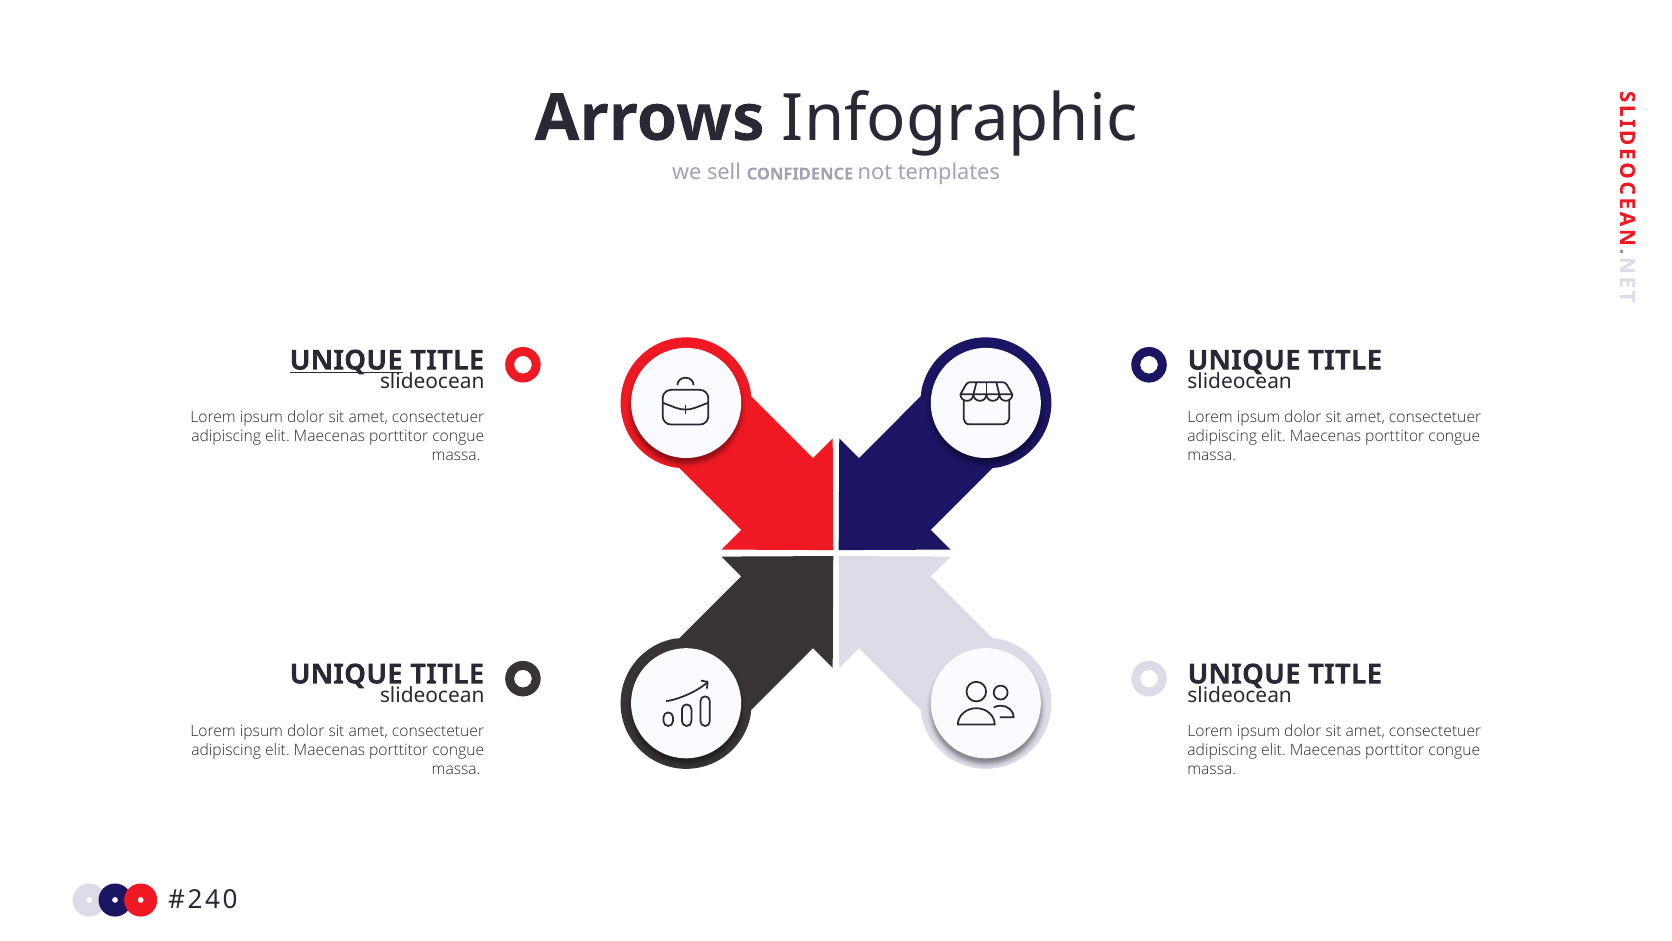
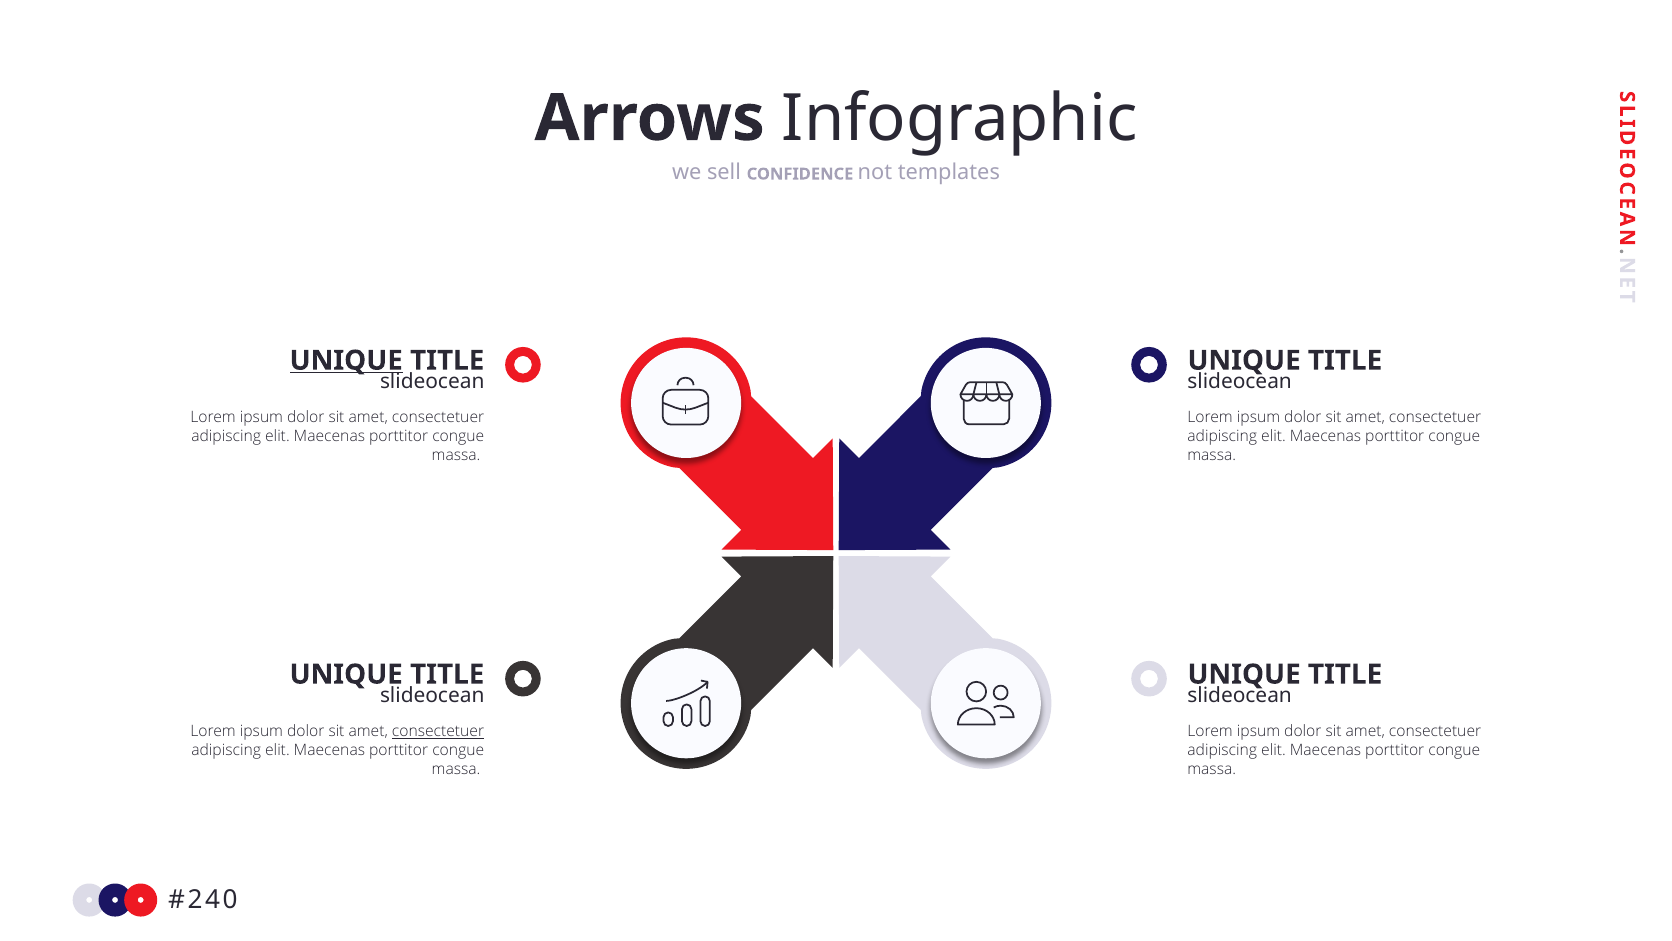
consectetuer underline: none -> present (438, 731)
